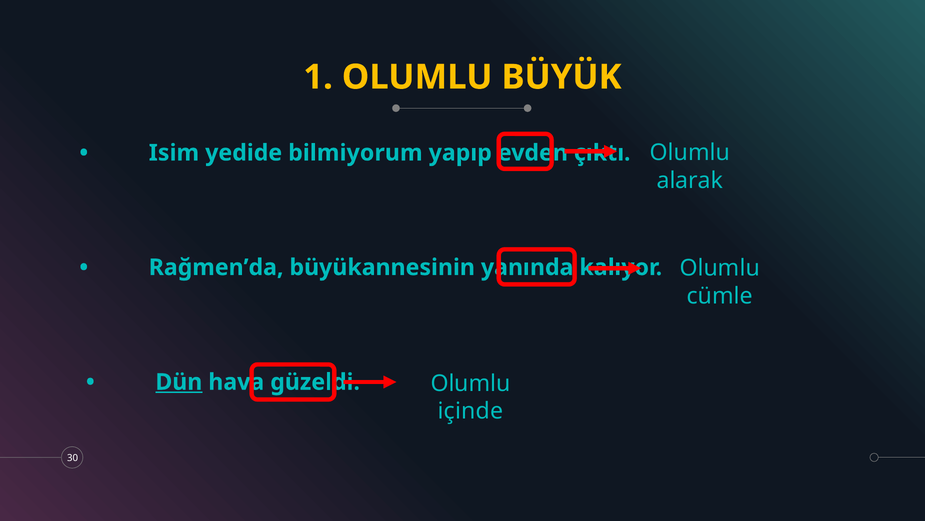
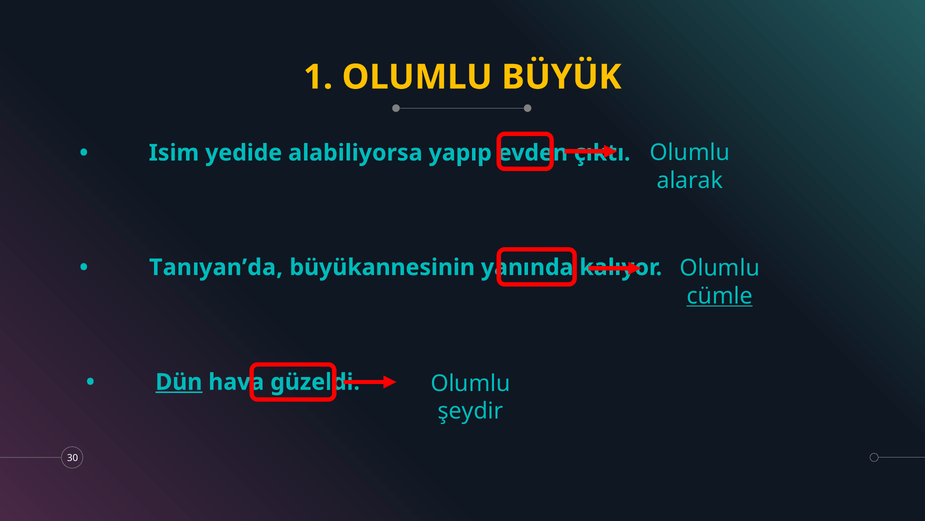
bilmiyorum: bilmiyorum -> alabiliyorsa (355, 153)
Rağmen’da: Rağmen’da -> Tanıyan’da (216, 267)
cümle underline: none -> present (720, 296)
içinde: içinde -> şeydir (471, 411)
